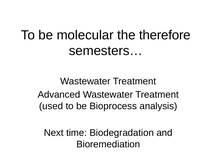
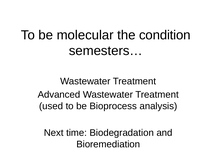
therefore: therefore -> condition (165, 35)
